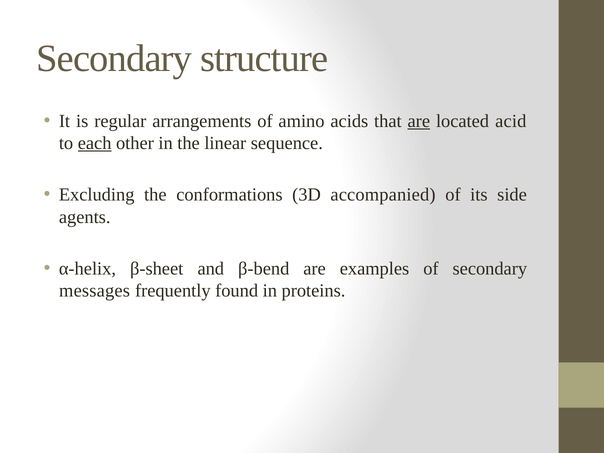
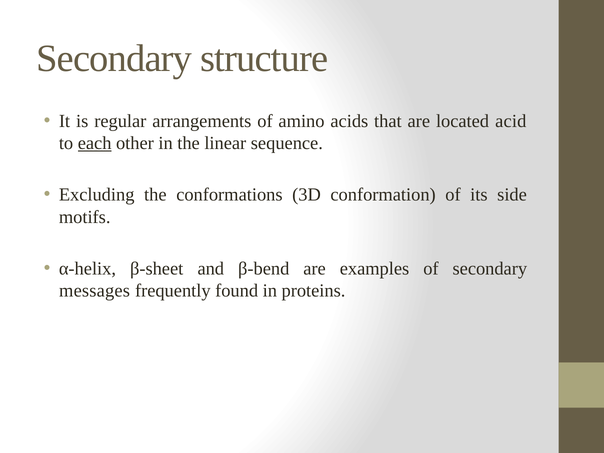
are underline: present -> none (419, 121)
accompanied: accompanied -> conformation (383, 195)
agents: agents -> motifs (85, 217)
